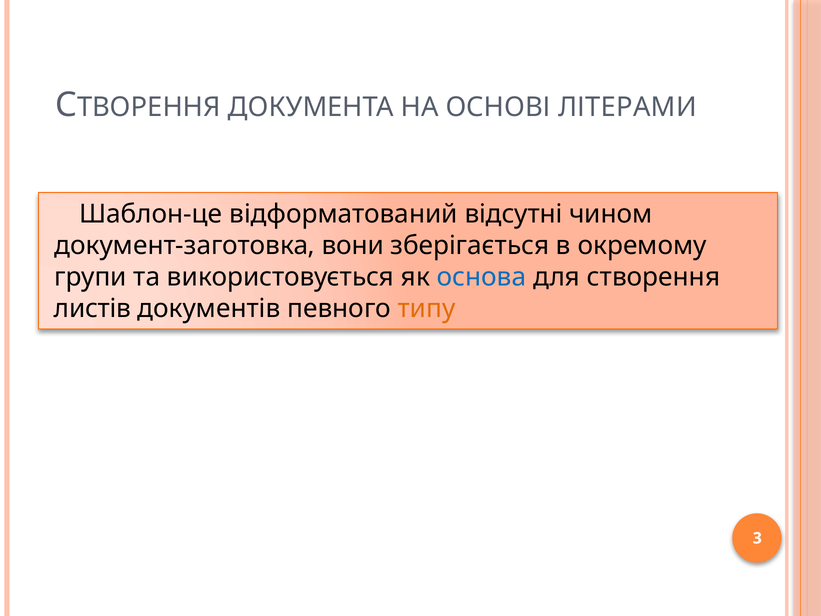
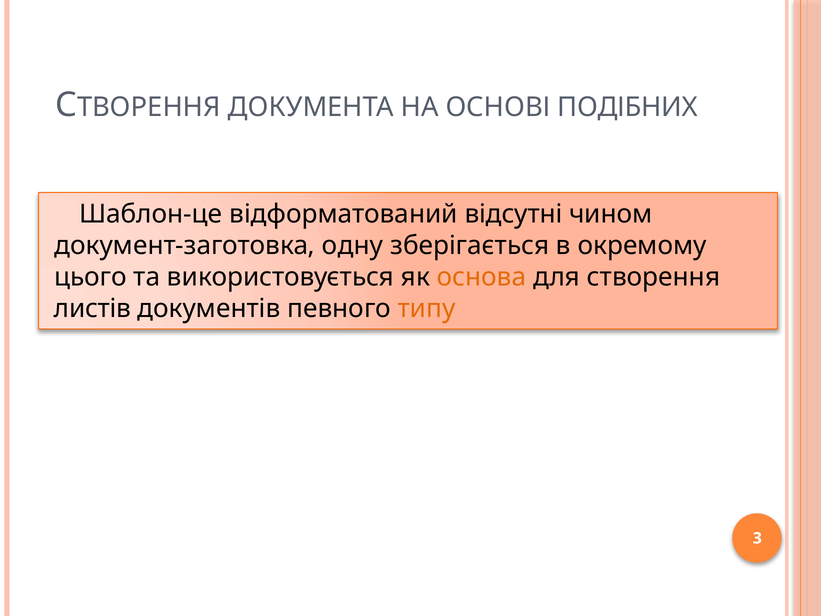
ЛІТЕРАМИ: ЛІТЕРАМИ -> ПОДІБНИХ (628, 107)
вони: вони -> одну (353, 245)
групи: групи -> цього (91, 277)
основа colour: blue -> orange (482, 277)
